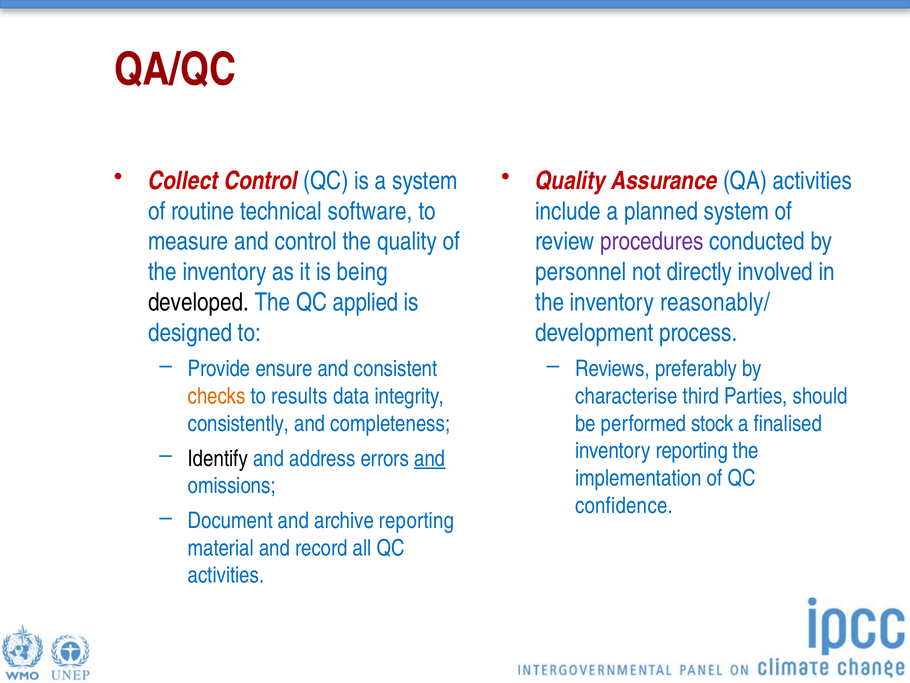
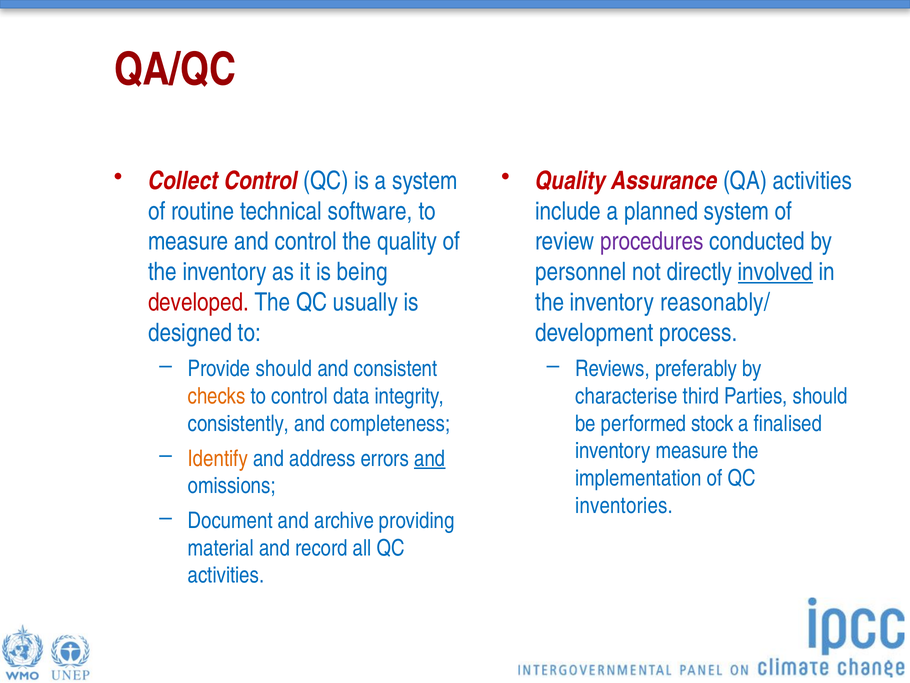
involved underline: none -> present (775, 272)
developed colour: black -> red (198, 302)
applied: applied -> usually (366, 302)
Provide ensure: ensure -> should (284, 369)
to results: results -> control (299, 396)
inventory reporting: reporting -> measure (692, 451)
Identify colour: black -> orange (218, 458)
confidence: confidence -> inventories (624, 505)
archive reporting: reporting -> providing (417, 520)
